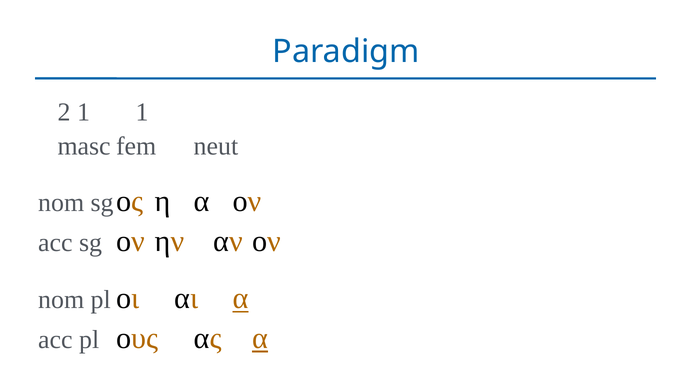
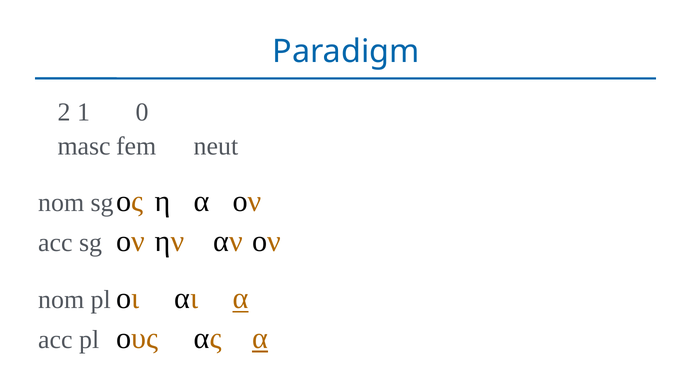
1: 1 -> 0 (142, 112)
